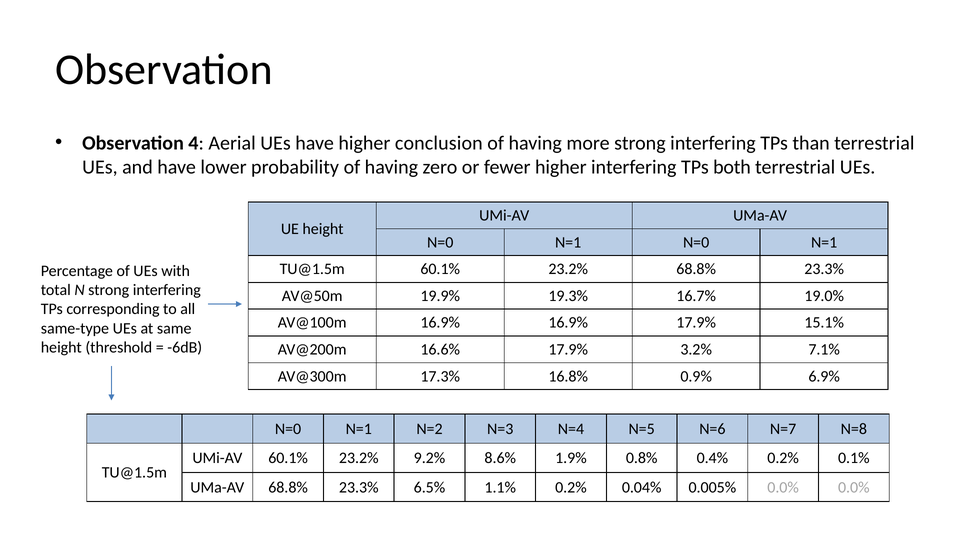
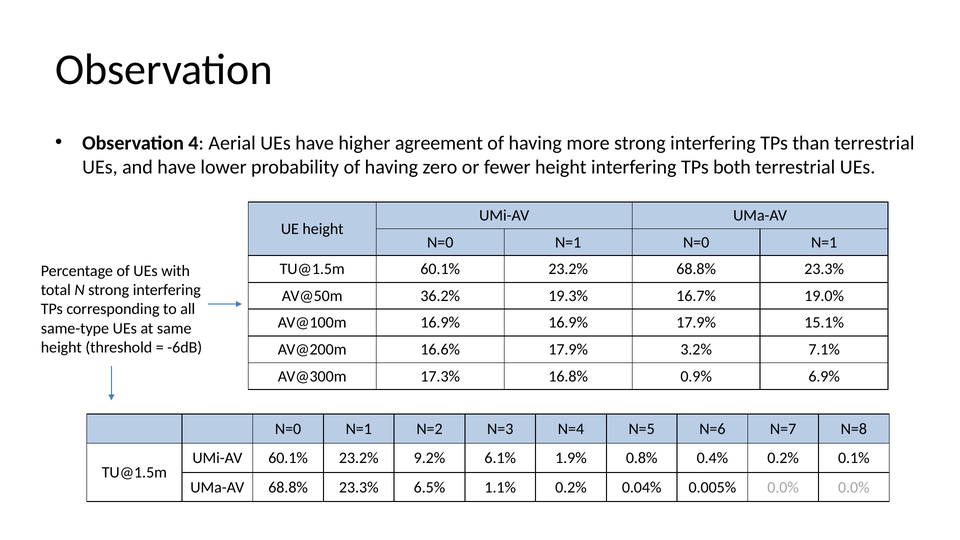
conclusion: conclusion -> agreement (439, 143)
fewer higher: higher -> height (561, 167)
19.9%: 19.9% -> 36.2% (440, 296)
8.6%: 8.6% -> 6.1% (500, 458)
